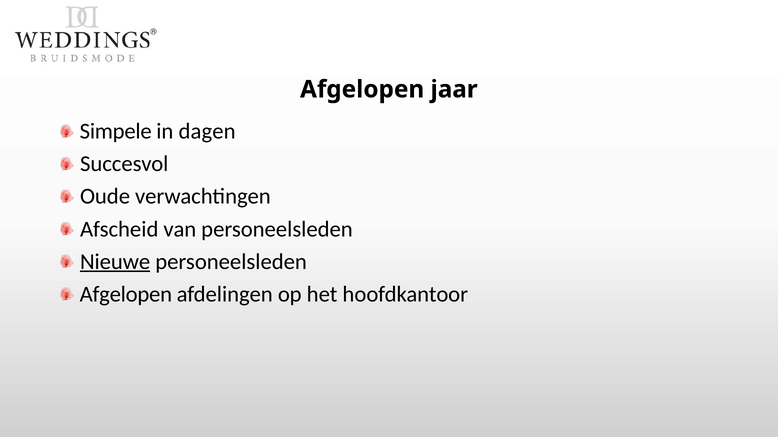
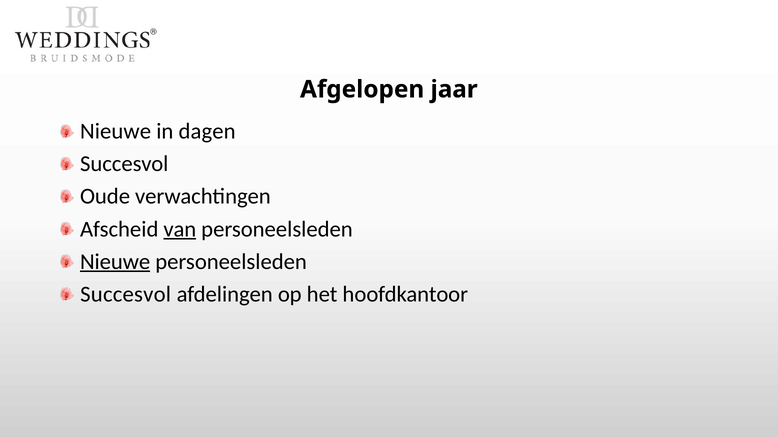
Simpele: Simpele -> Nieuwe (116, 132)
van underline: none -> present (180, 229)
Afgelopen: Afgelopen -> Succesvol (126, 295)
